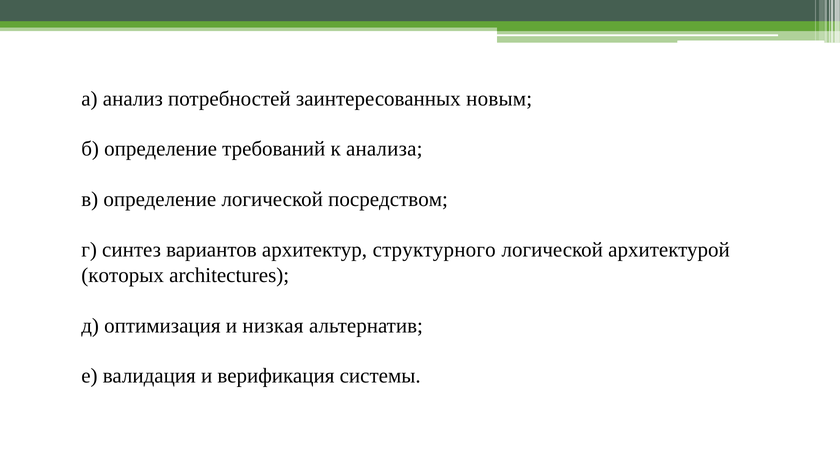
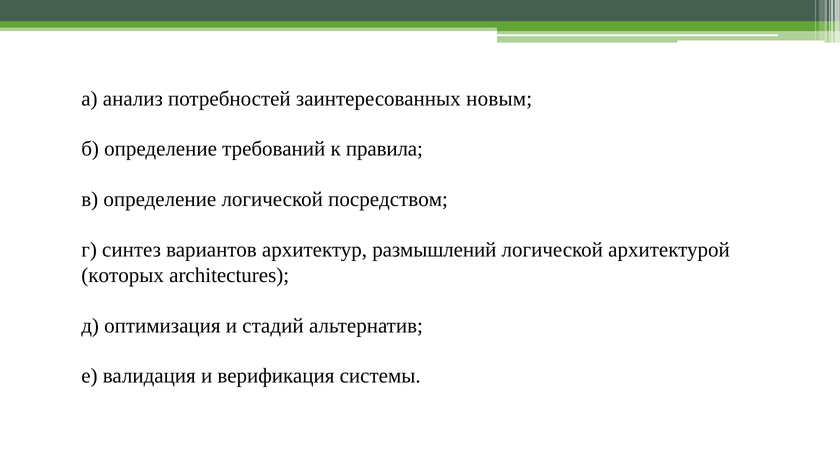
анализа: анализа -> правила (384, 149)
структурного: структурного -> размышлений (434, 250)
низкая: низкая -> стадий (273, 325)
